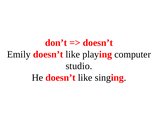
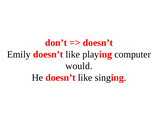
studio: studio -> would (79, 66)
